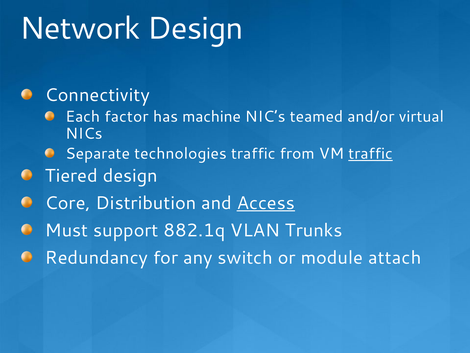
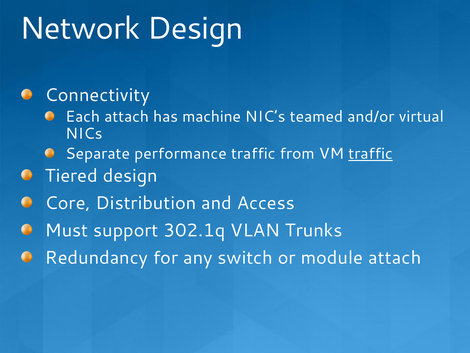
Each factor: factor -> attach (127, 117)
technologies: technologies -> performance (180, 153)
Access underline: present -> none (266, 203)
882.1q: 882.1q -> 302.1q (194, 230)
